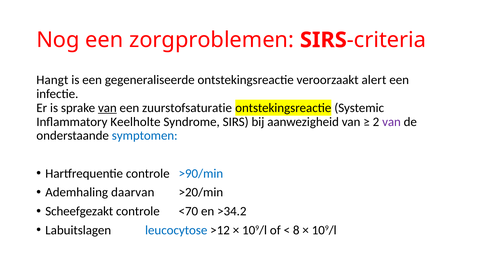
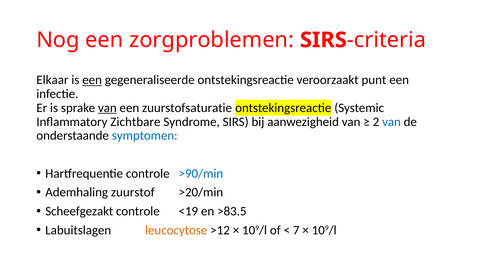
Hangt: Hangt -> Elkaar (52, 80)
een underline: none -> present (92, 80)
alert: alert -> punt (374, 80)
Keelholte: Keelholte -> Zichtbare (135, 122)
van colour: purple -> blue (392, 122)
daarvan: daarvan -> zuurstof (133, 193)
<70: <70 -> <19 (188, 212)
>34.2: >34.2 -> >83.5 (232, 212)
leucocytose colour: blue -> orange (176, 230)
8: 8 -> 7 (296, 230)
